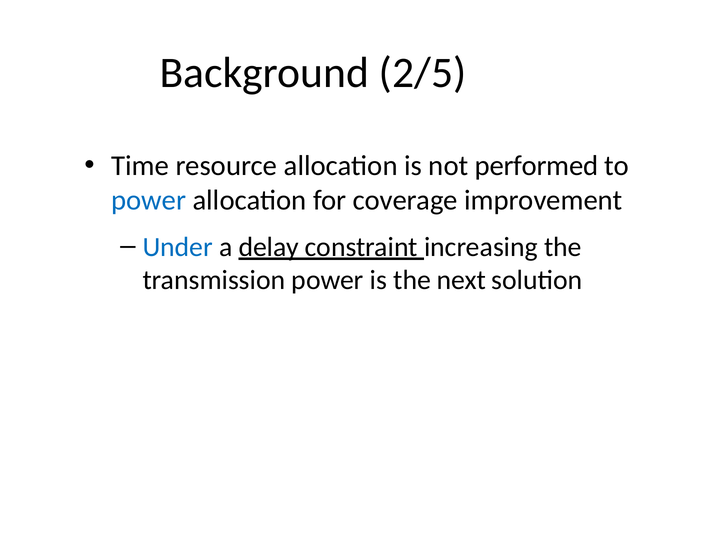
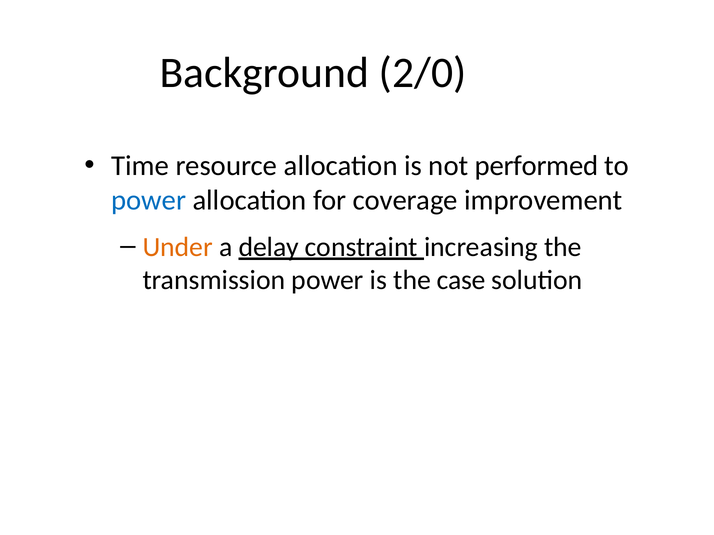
2/5: 2/5 -> 2/0 (423, 73)
Under colour: blue -> orange (178, 247)
next: next -> case (461, 280)
